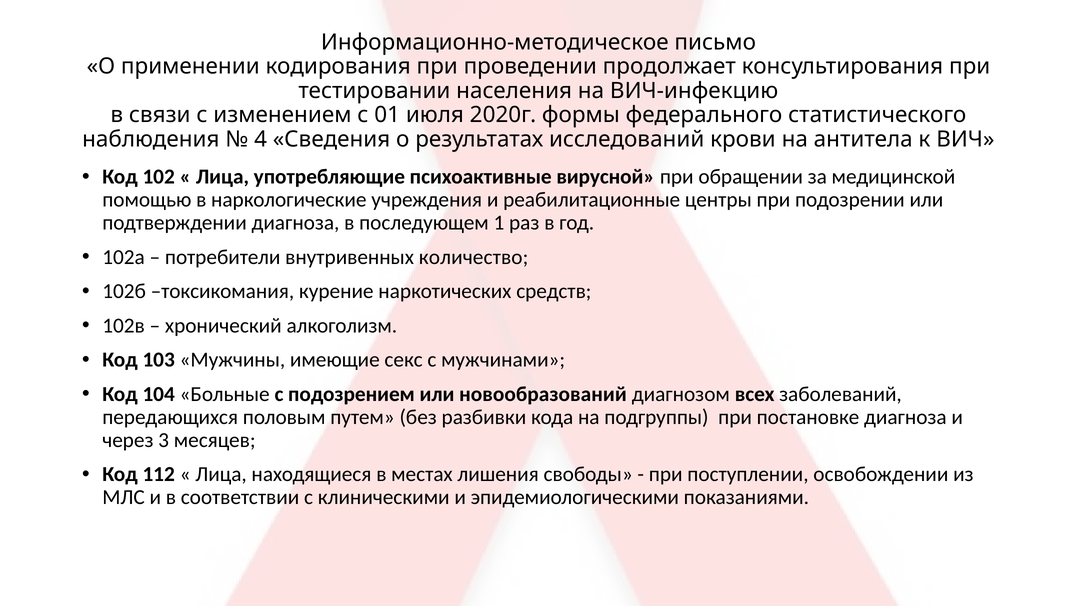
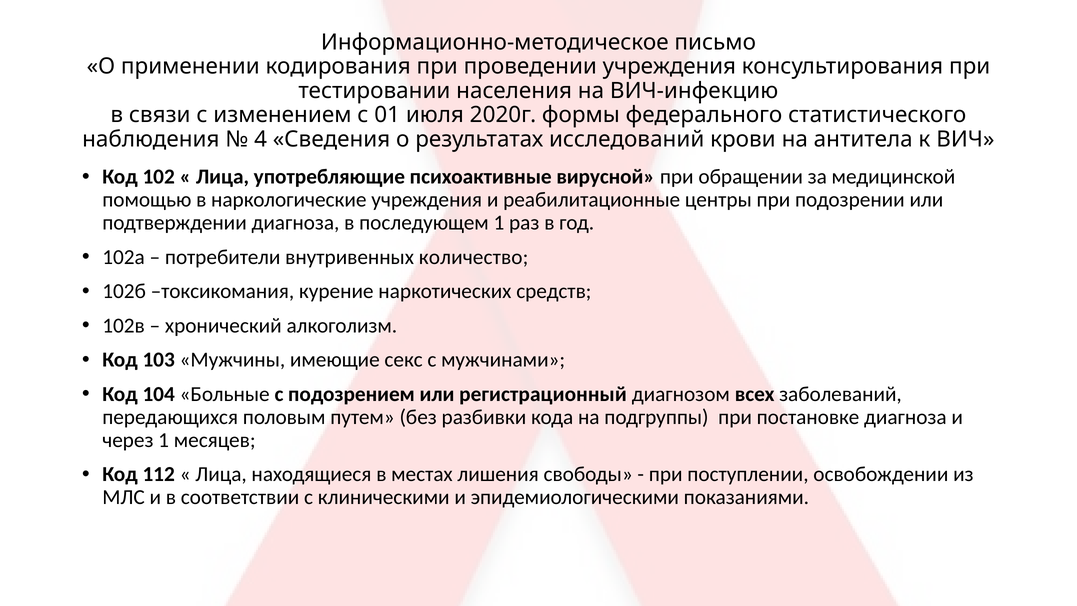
проведении продолжает: продолжает -> учреждения (669, 66)
новообразований: новообразований -> регистрационный (543, 394)
через 3: 3 -> 1 (164, 440)
